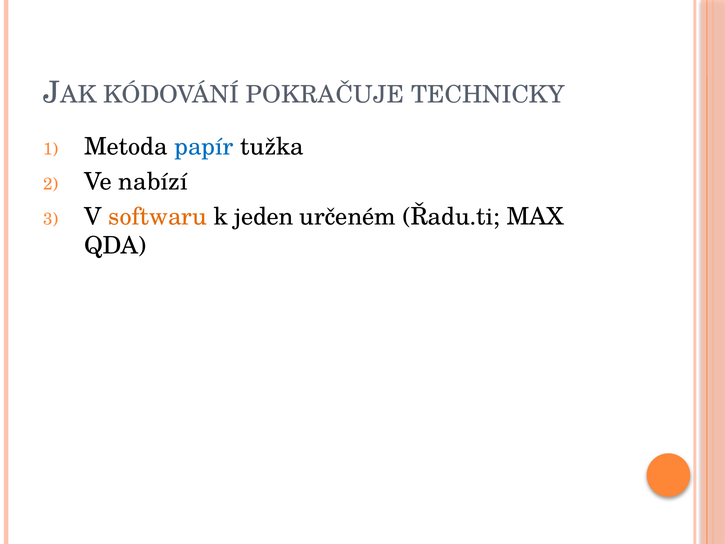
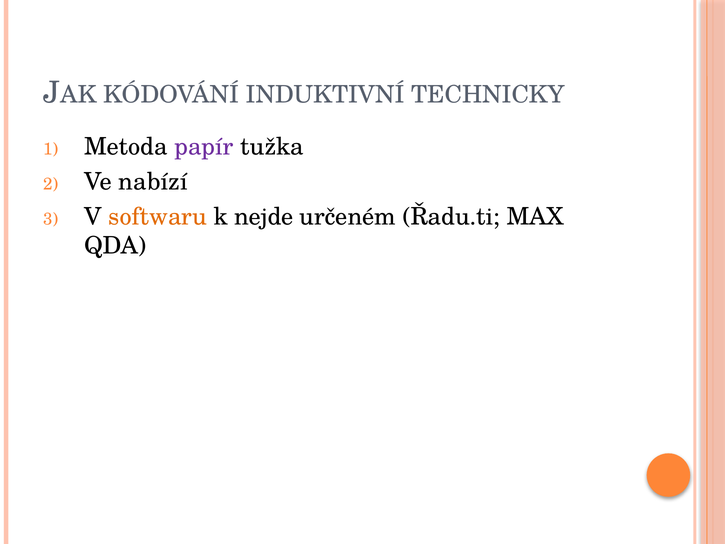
POKRAČUJE: POKRAČUJE -> INDUKTIVNÍ (325, 95)
papír colour: blue -> purple (204, 147)
jeden: jeden -> nejde (264, 217)
